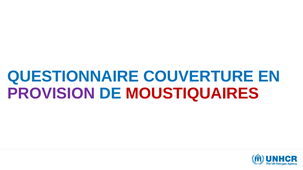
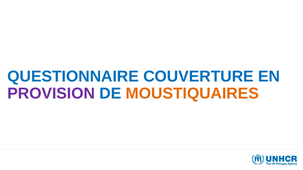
MOUSTIQUAIRES colour: red -> orange (192, 94)
